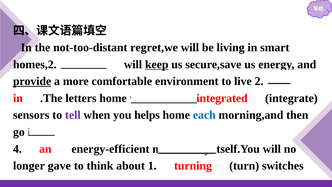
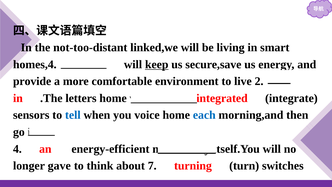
regret,we: regret,we -> linked,we (154, 47)
homes,2: homes,2 -> homes,4 (35, 64)
provide underline: present -> none (32, 81)
tell colour: purple -> blue (73, 115)
helps: helps -> voice (147, 115)
1: 1 -> 7 (152, 166)
